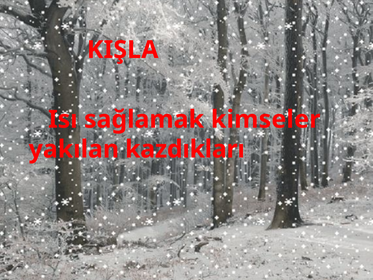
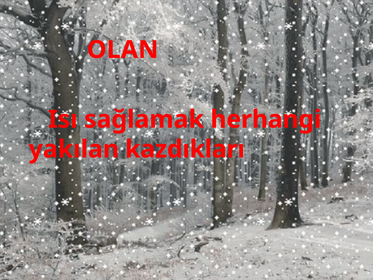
KIŞLA: KIŞLA -> OLAN (123, 50)
kimseler: kimseler -> herhangi (266, 119)
